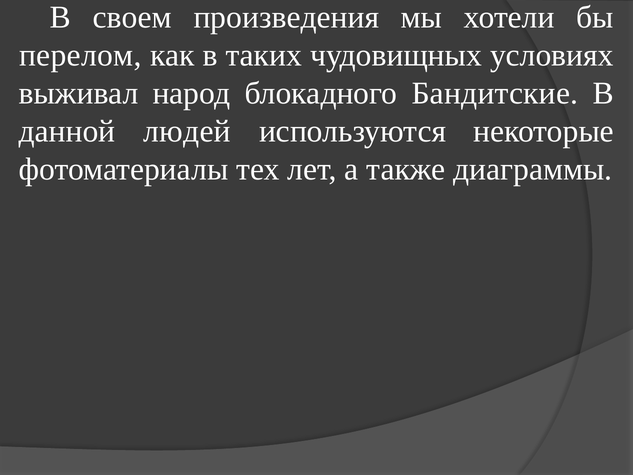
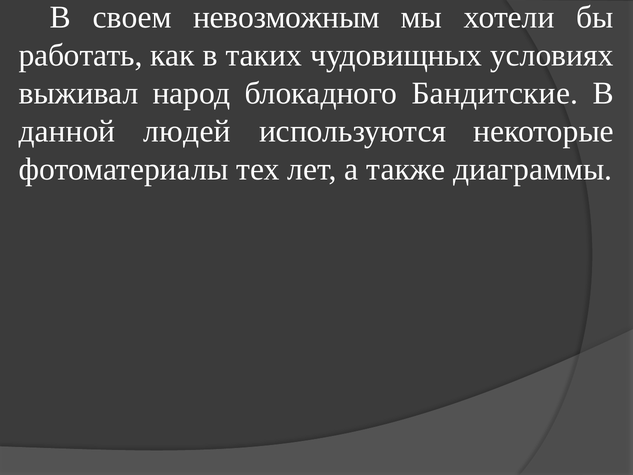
произведения: произведения -> невозможным (287, 17)
перелом: перелом -> работать (81, 55)
